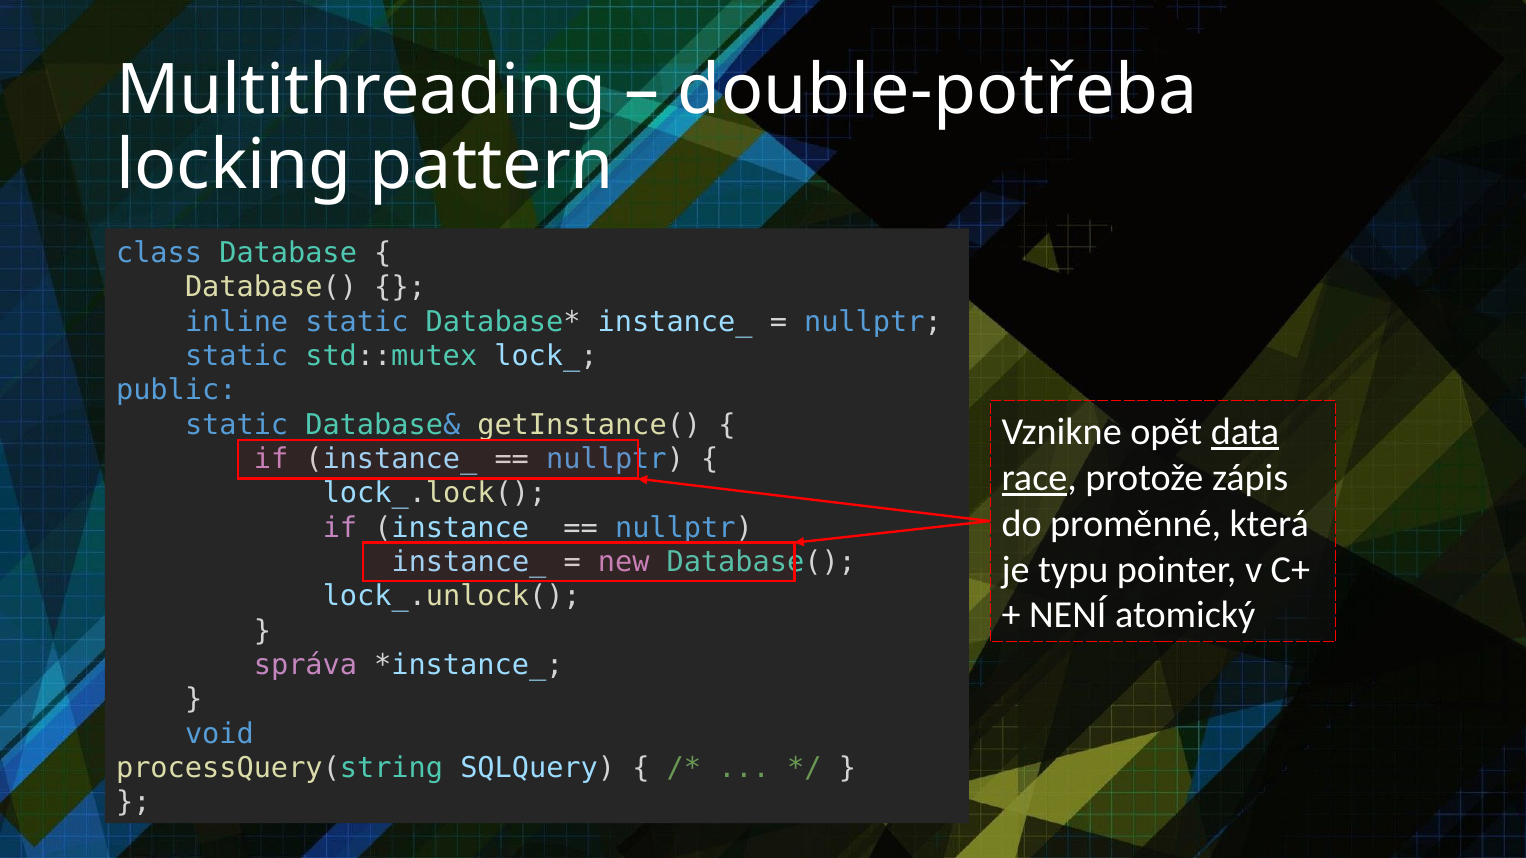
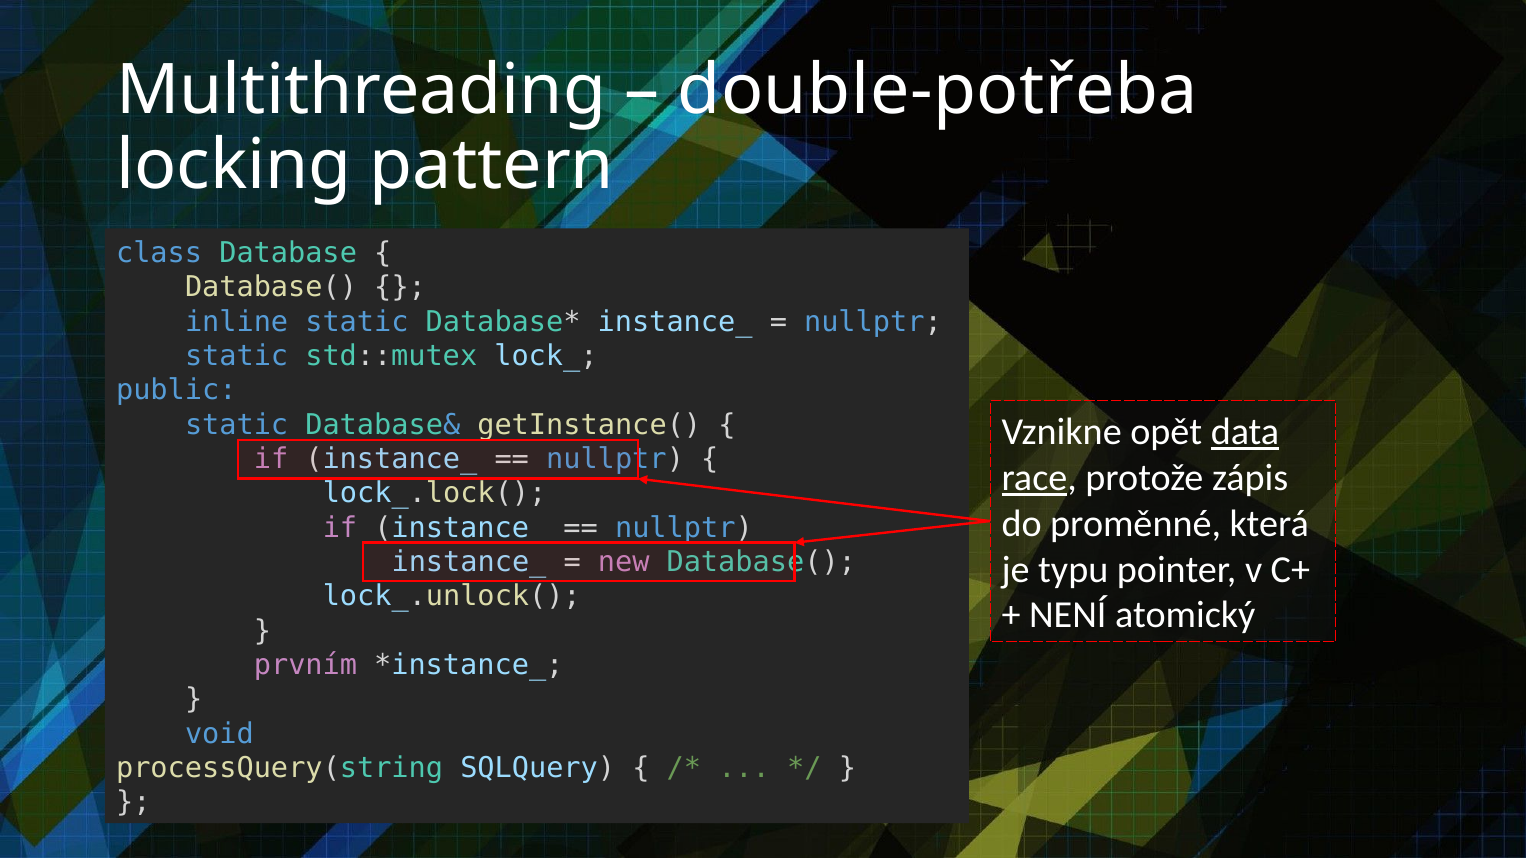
správa: správa -> prvním (305, 665)
